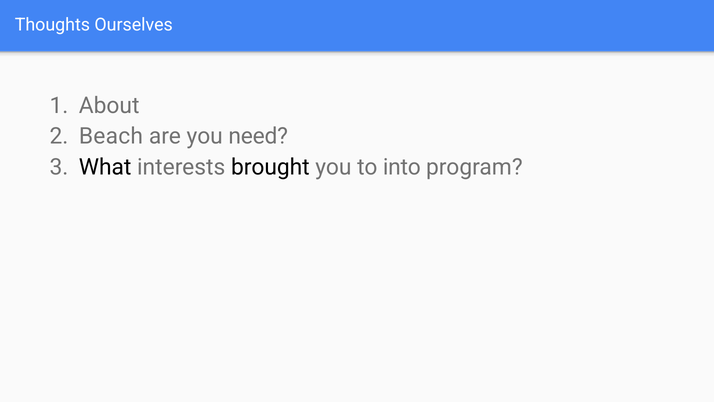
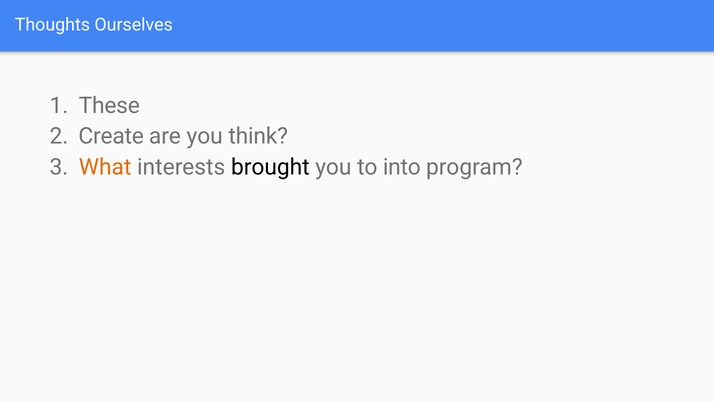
About: About -> These (109, 105)
Beach: Beach -> Create (111, 136)
need: need -> think (258, 136)
What colour: black -> orange (105, 167)
